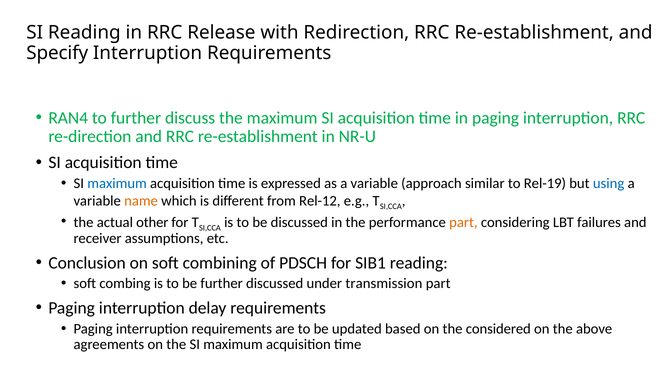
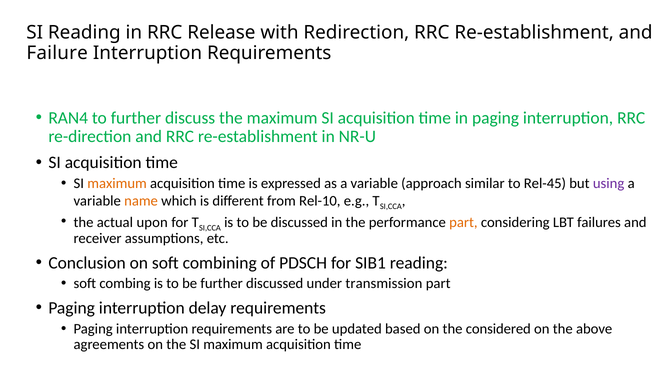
Specify: Specify -> Failure (57, 53)
maximum colour: blue -> orange (117, 184)
Rel-19: Rel-19 -> Rel-45 (545, 184)
using colour: blue -> purple (609, 184)
Rel-12: Rel-12 -> Rel-10 (320, 201)
other: other -> upon (152, 222)
